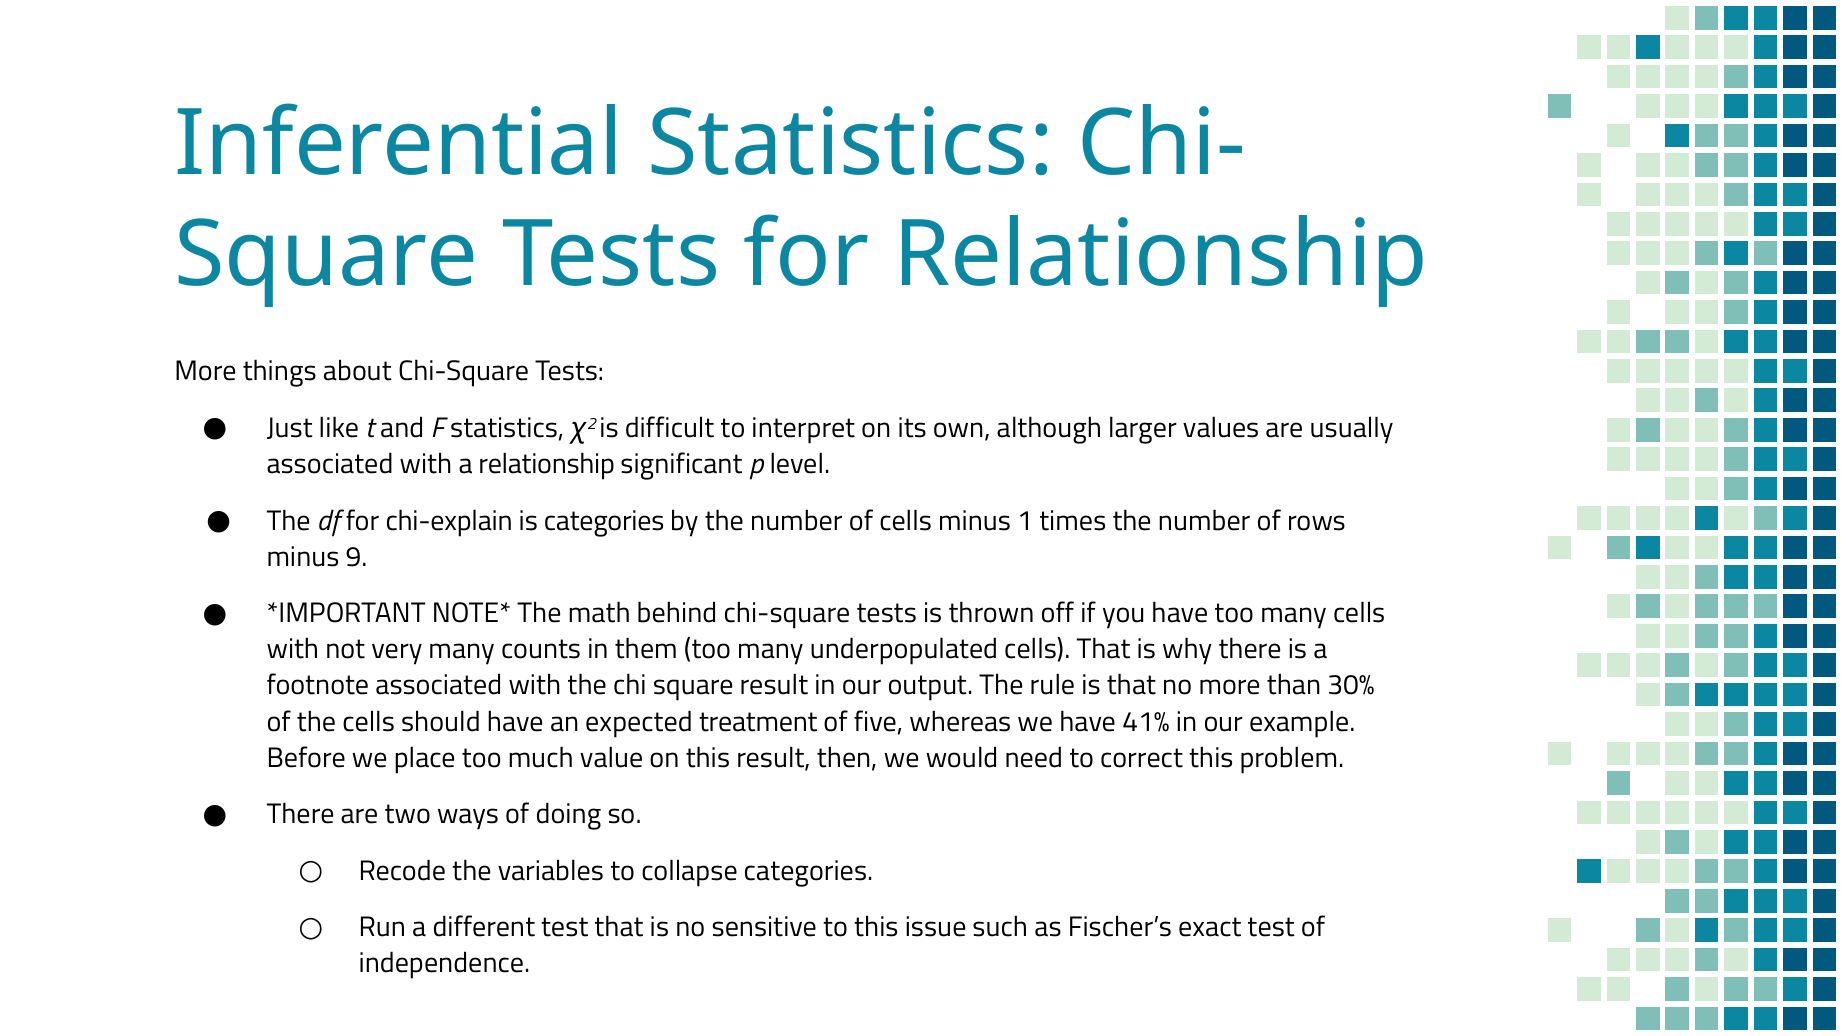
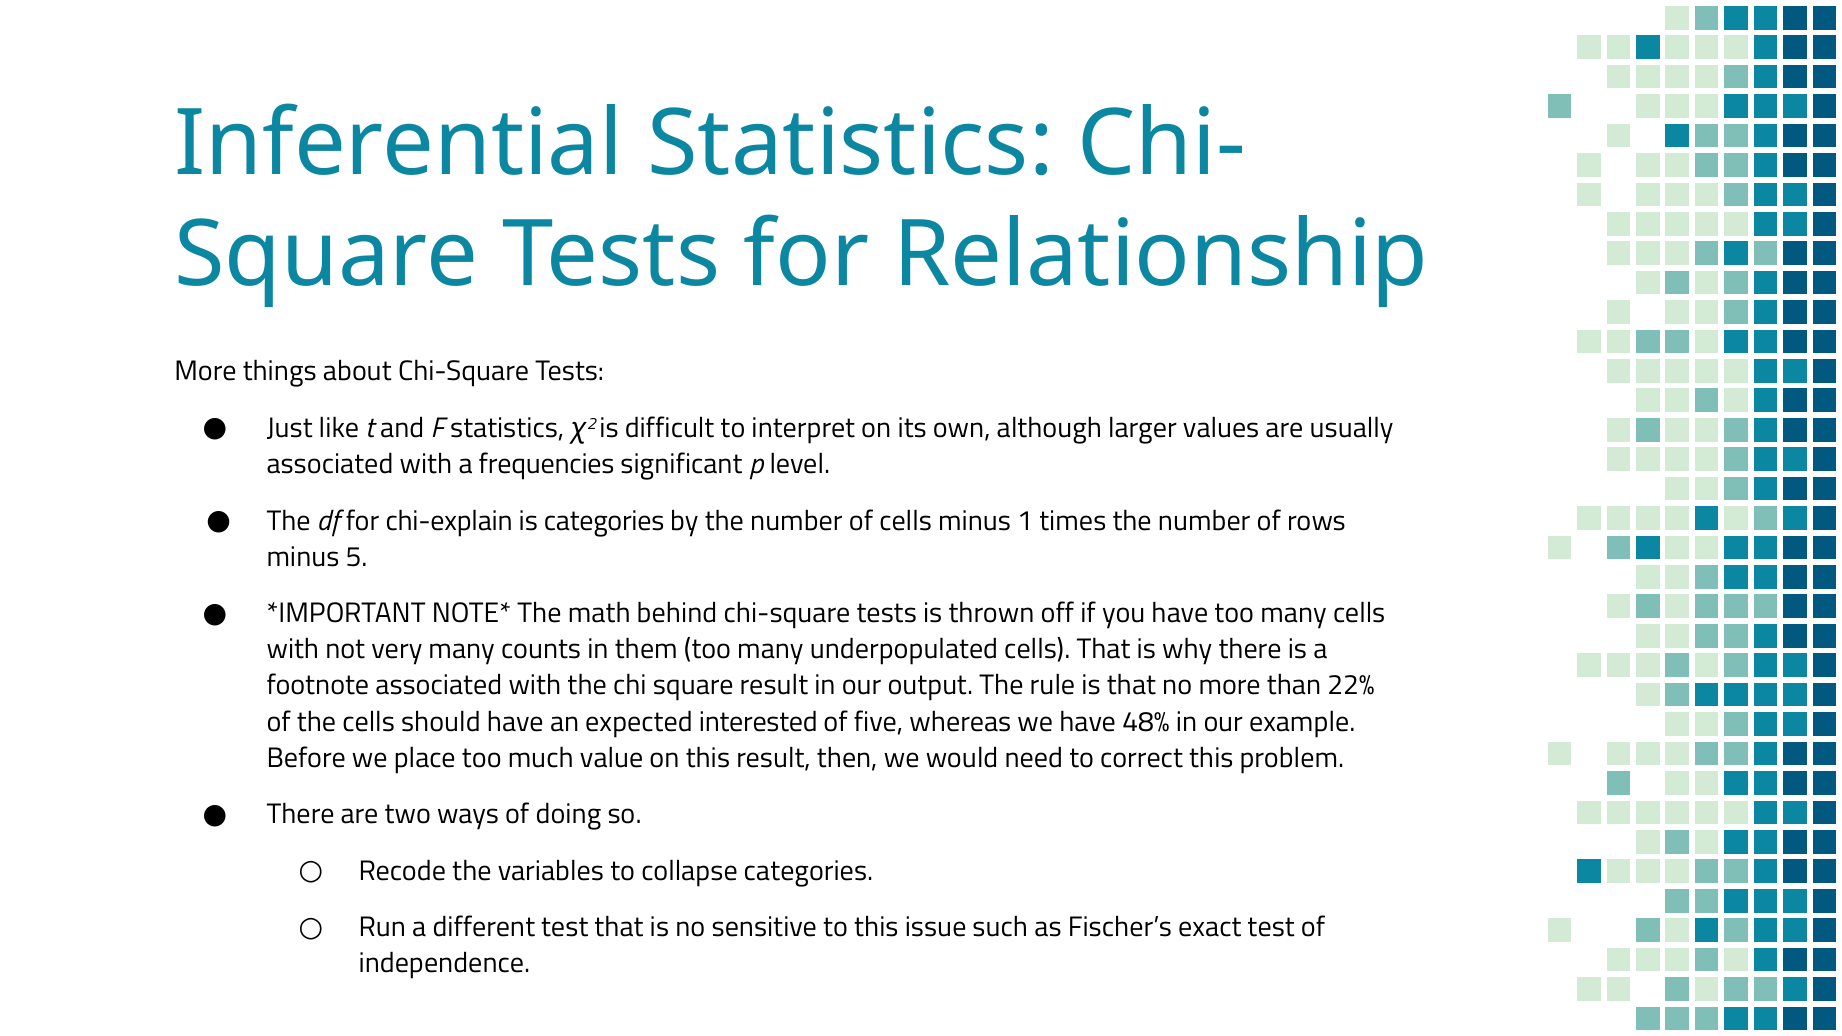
a relationship: relationship -> frequencies (547, 464)
9: 9 -> 5 (357, 557)
30%: 30% -> 22% (1351, 686)
treatment: treatment -> interested (758, 722)
41%: 41% -> 48% (1146, 722)
